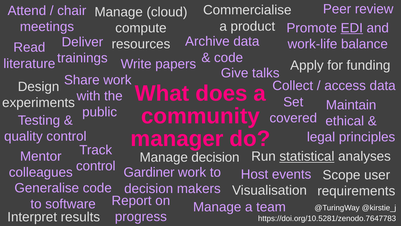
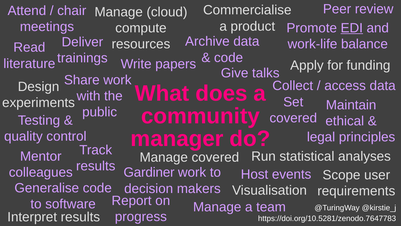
statistical underline: present -> none (307, 156)
Manage decision: decision -> covered (215, 157)
control: control -> results (96, 166)
